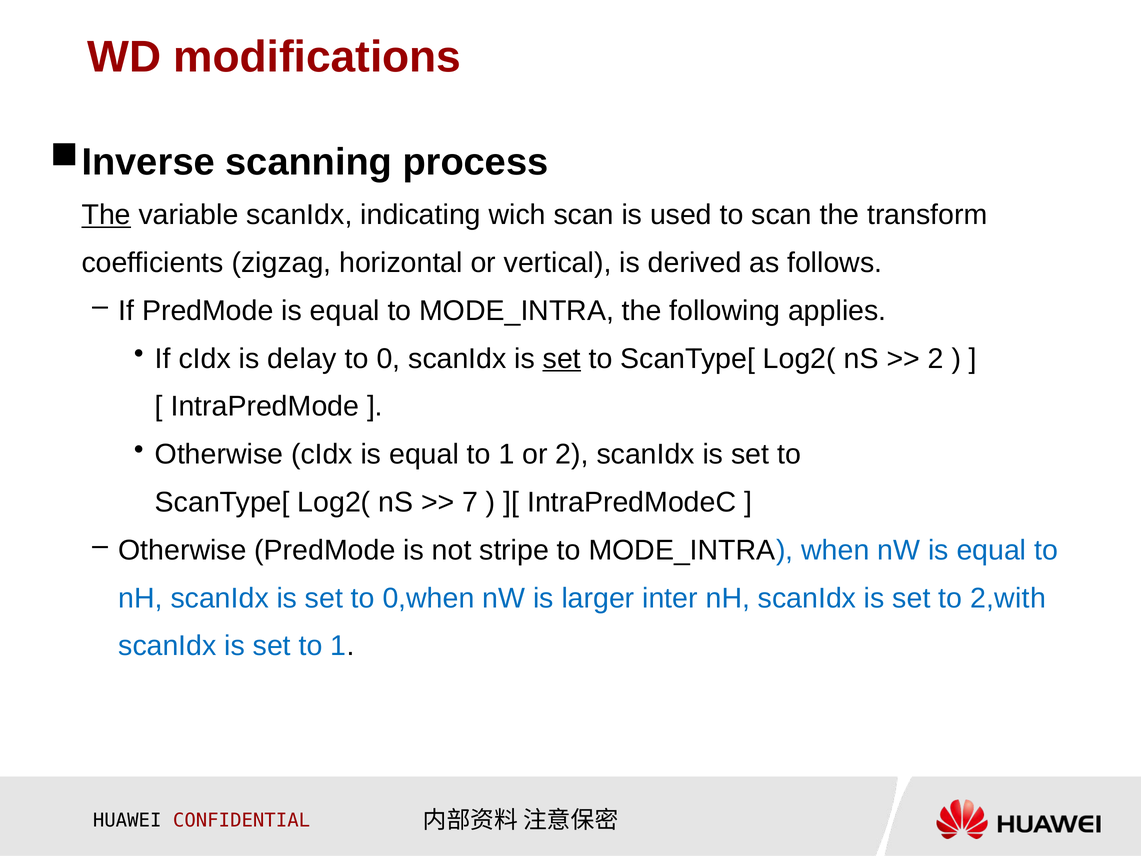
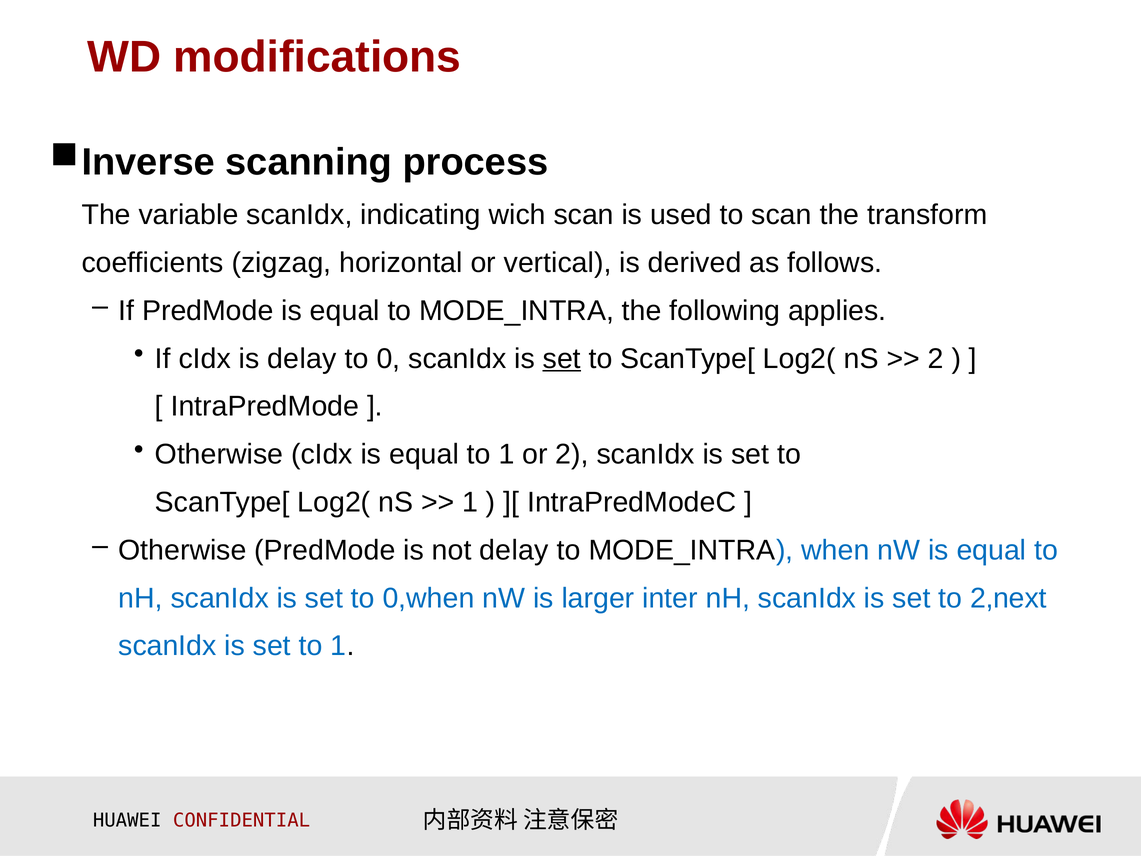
The underline: present -> none (106, 215)
7: 7 -> 1 (470, 502)
not stripe: stripe -> delay (514, 550)
2,with: 2,with -> 2,next (1008, 598)
